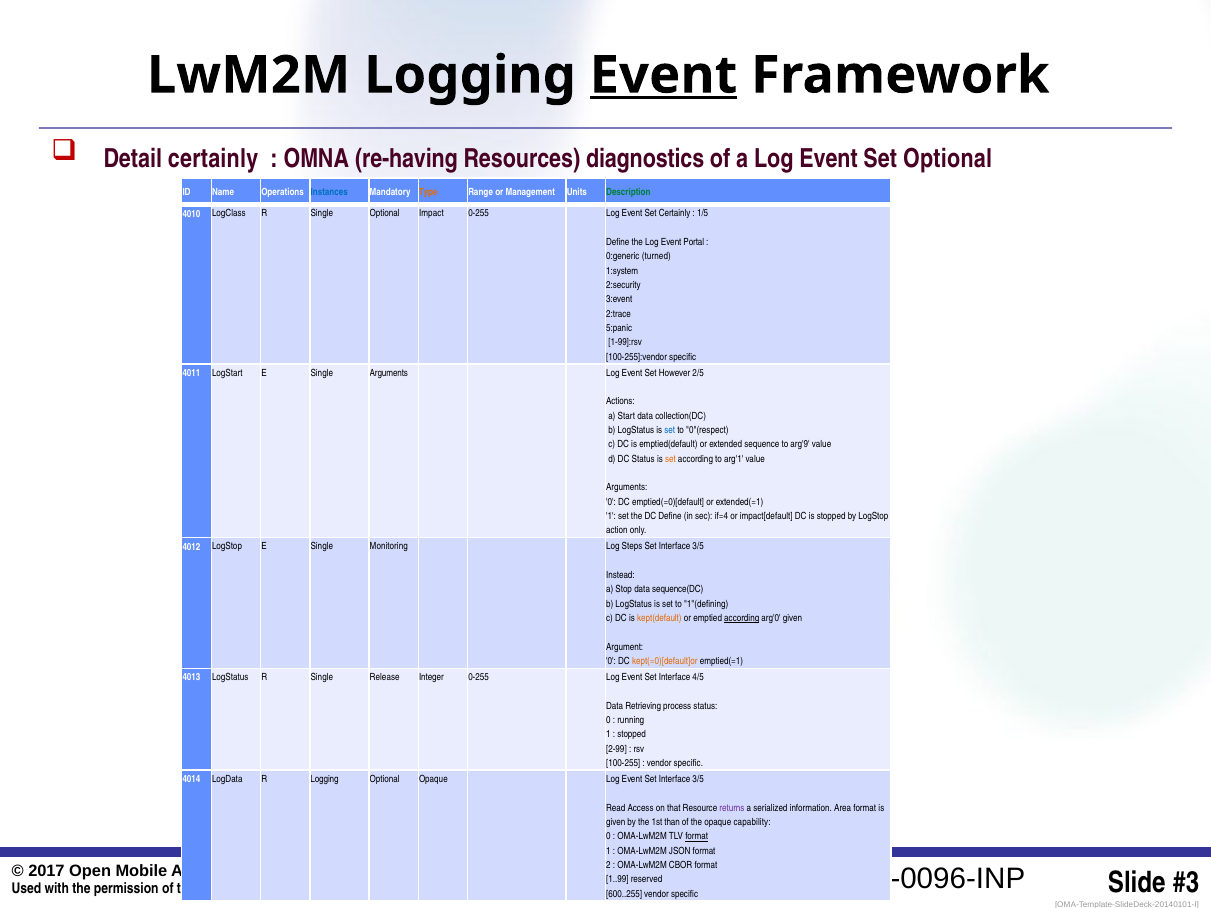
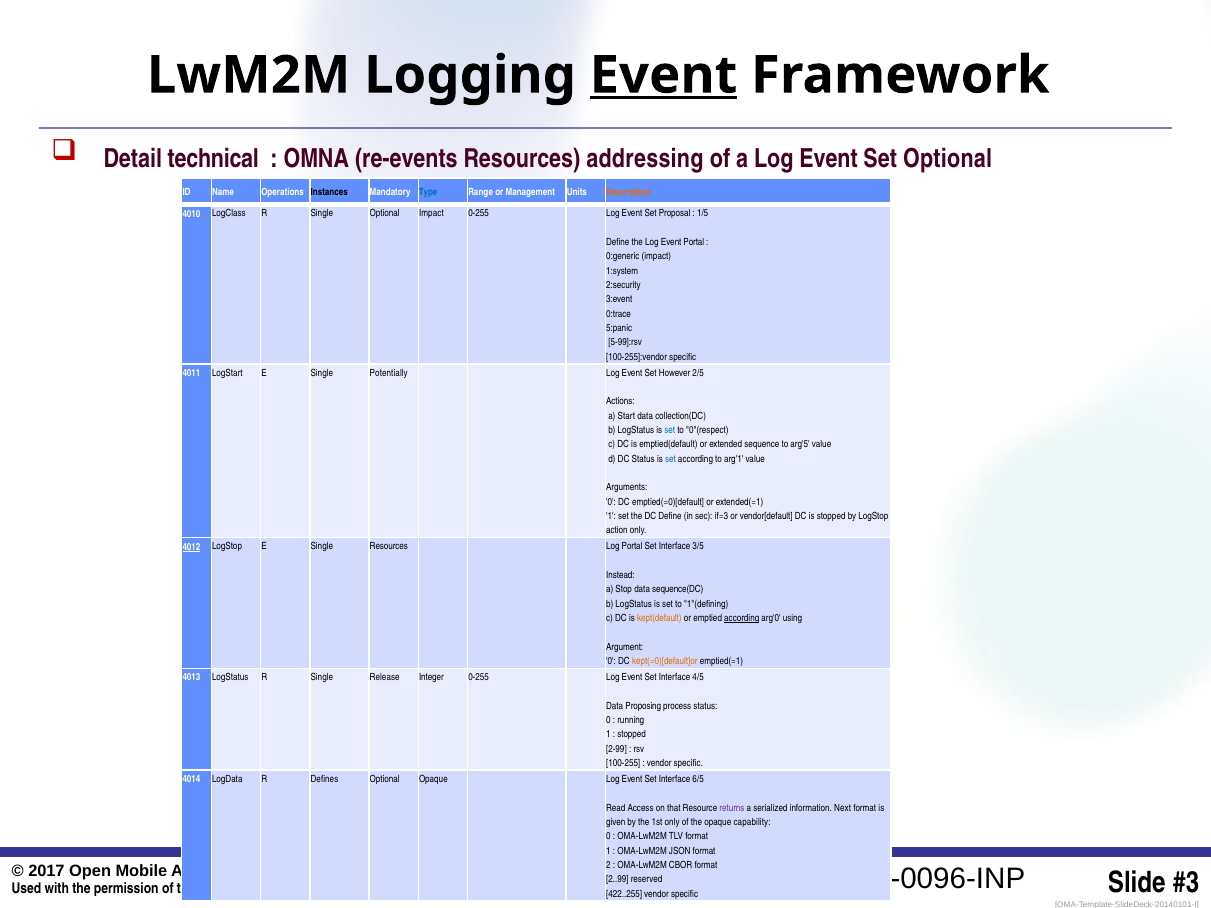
Detail certainly: certainly -> technical (213, 159)
re-having: re-having -> re-events (406, 159)
diagnostics: diagnostics -> addressing (645, 159)
Instances colour: blue -> black (329, 193)
Type colour: orange -> blue (428, 193)
Description colour: green -> orange (628, 193)
Set Certainly: Certainly -> Proposal (675, 214)
0:generic turned: turned -> impact (656, 257)
2:trace: 2:trace -> 0:trace (618, 314)
1-99]:rsv: 1-99]:rsv -> 5-99]:rsv (625, 343)
Single Arguments: Arguments -> Potentially (389, 373)
arg'9: arg'9 -> arg'5 (800, 445)
set colour: orange -> blue (670, 459)
if=4: if=4 -> if=3 (721, 517)
impact[default: impact[default -> vendor[default (766, 517)
4012 underline: none -> present (191, 547)
Single Monitoring: Monitoring -> Resources (389, 547)
Log Steps: Steps -> Portal (632, 547)
arg'0 given: given -> using (793, 619)
Retrieving: Retrieving -> Proposing (643, 706)
R Logging: Logging -> Defines (324, 780)
Event Set Interface 3/5: 3/5 -> 6/5 (698, 780)
Area: Area -> Next (843, 808)
1st than: than -> only (672, 823)
format underline: present -> none (697, 837)
1..99: 1..99 -> 2..99 (617, 880)
600..255: 600..255 -> 422..255 (624, 894)
